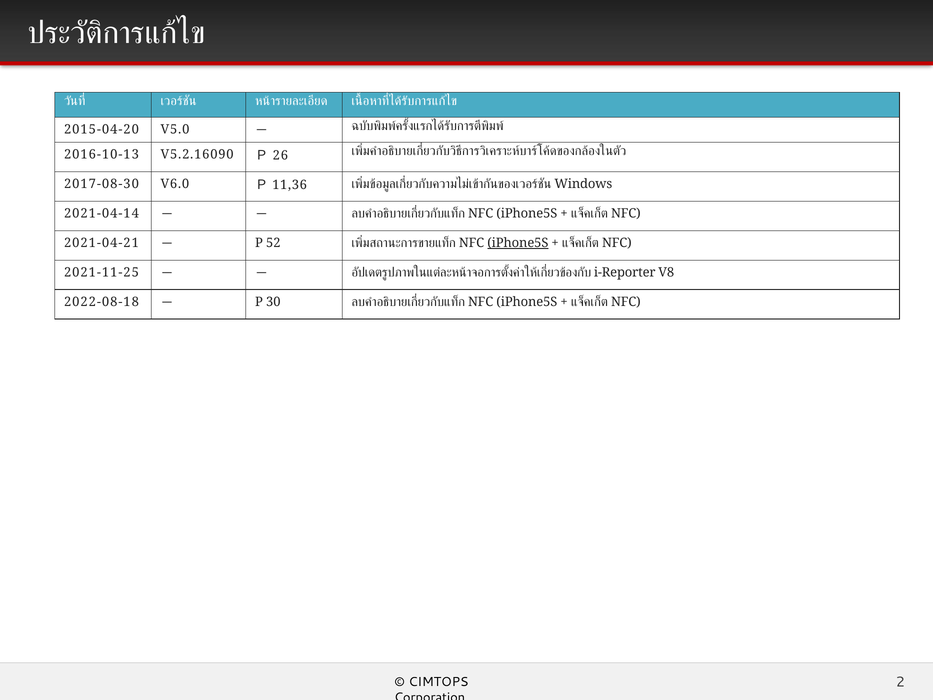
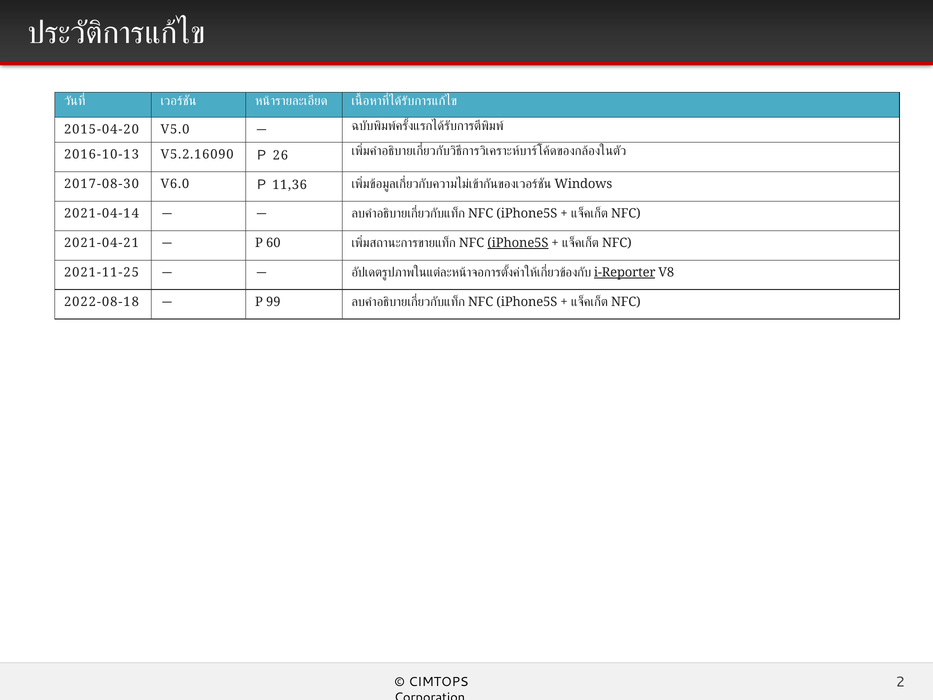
52: 52 -> 60 (273, 243)
i-Reporter underline: none -> present (625, 272)
30: 30 -> 99 (273, 302)
